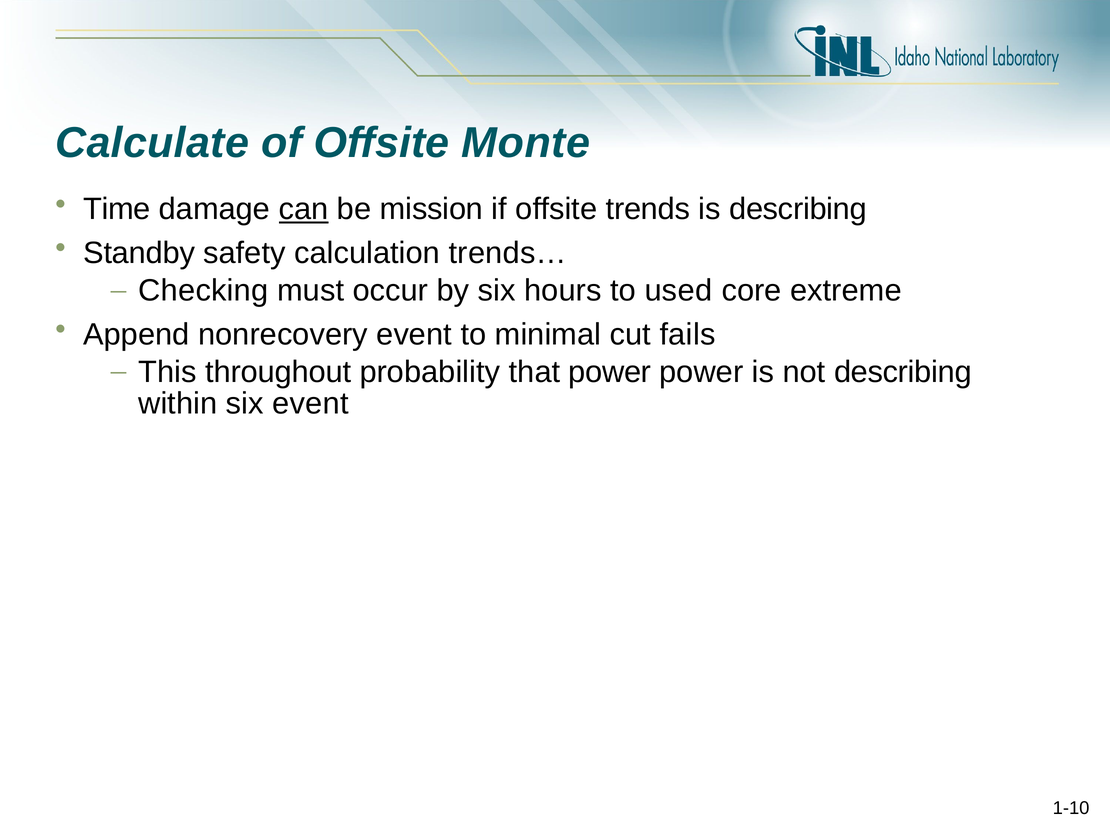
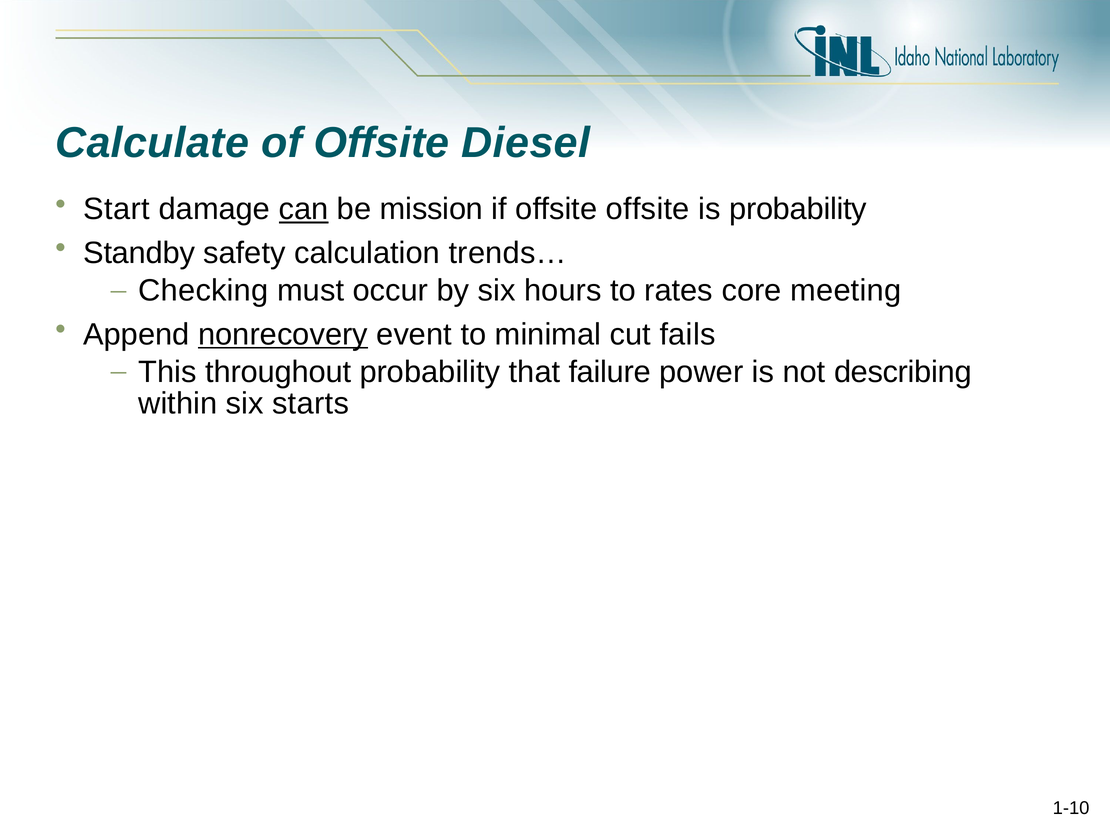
Monte: Monte -> Diesel (526, 143)
Time: Time -> Start (117, 209)
offsite trends: trends -> offsite (648, 209)
is describing: describing -> probability (798, 209)
used: used -> rates (679, 290)
extreme: extreme -> meeting (846, 290)
nonrecovery underline: none -> present (283, 334)
that power: power -> failure (610, 372)
six event: event -> starts (311, 403)
